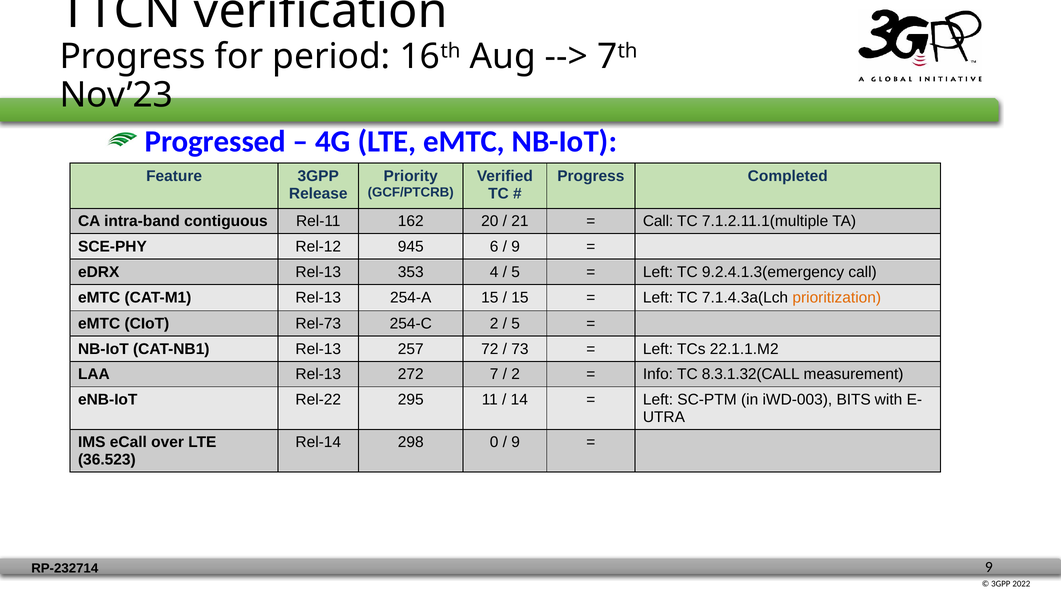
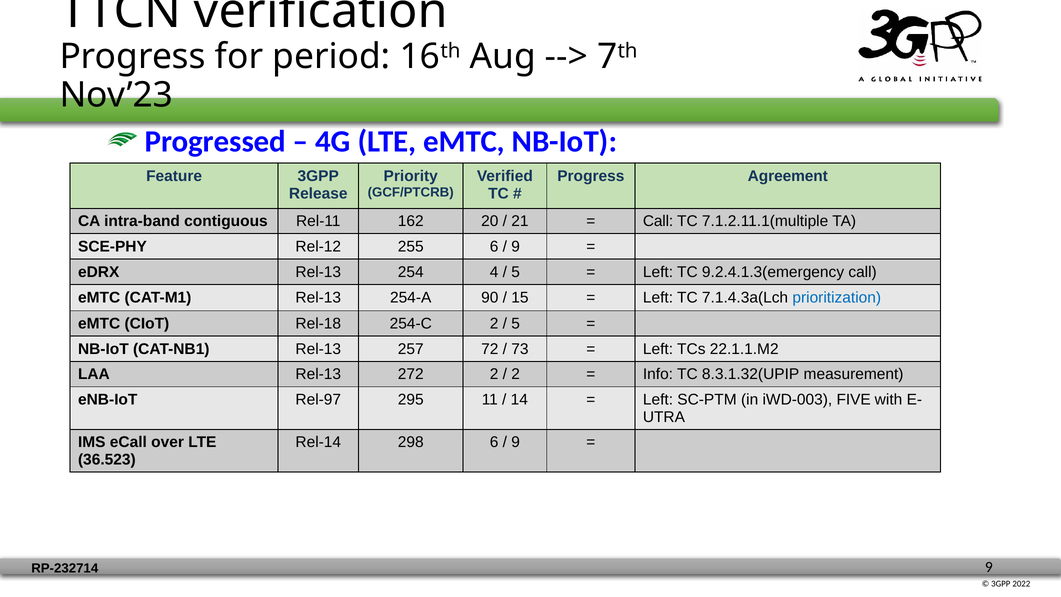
Completed: Completed -> Agreement (788, 176)
945: 945 -> 255 (411, 247)
353: 353 -> 254 (411, 272)
254-A 15: 15 -> 90 (490, 297)
prioritization colour: orange -> blue (837, 297)
Rel-73: Rel-73 -> Rel-18 (318, 324)
272 7: 7 -> 2 (494, 374)
8.3.1.32(CALL: 8.3.1.32(CALL -> 8.3.1.32(UPIP (751, 374)
Rel-22: Rel-22 -> Rel-97 (318, 400)
BITS: BITS -> FIVE (854, 400)
298 0: 0 -> 6 (494, 442)
